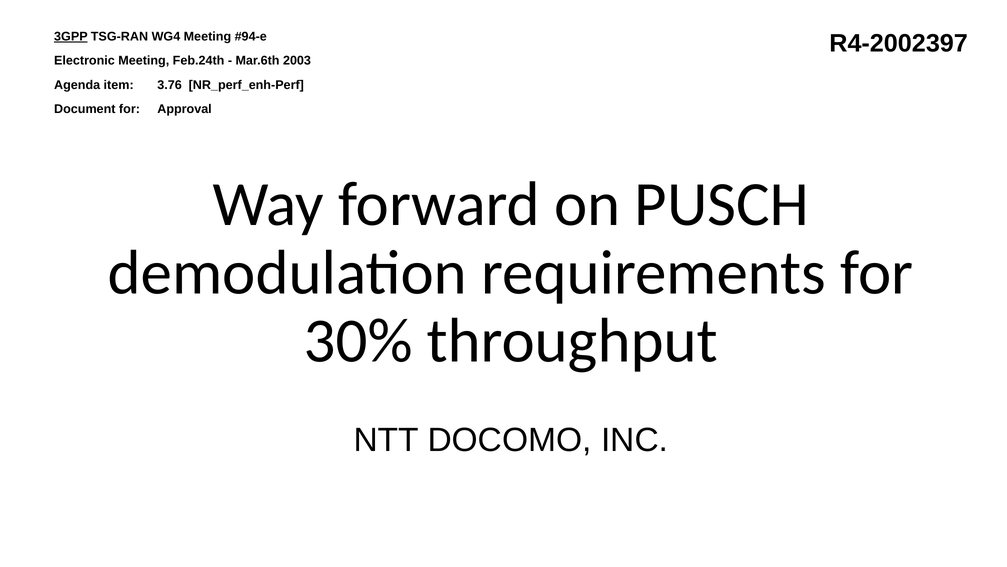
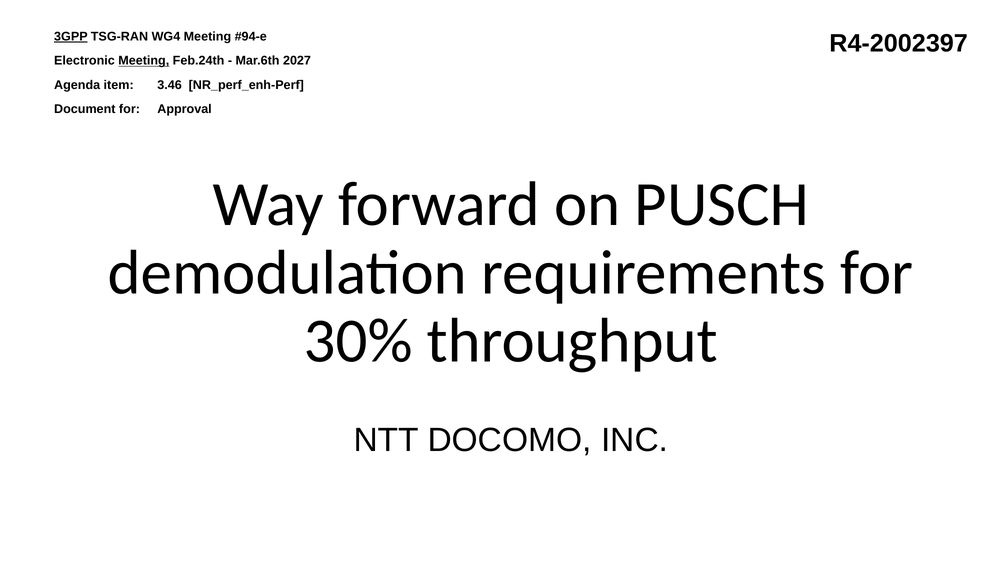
Meeting underline: none -> present (144, 61)
2003: 2003 -> 2027 (297, 61)
3.76: 3.76 -> 3.46 (170, 85)
